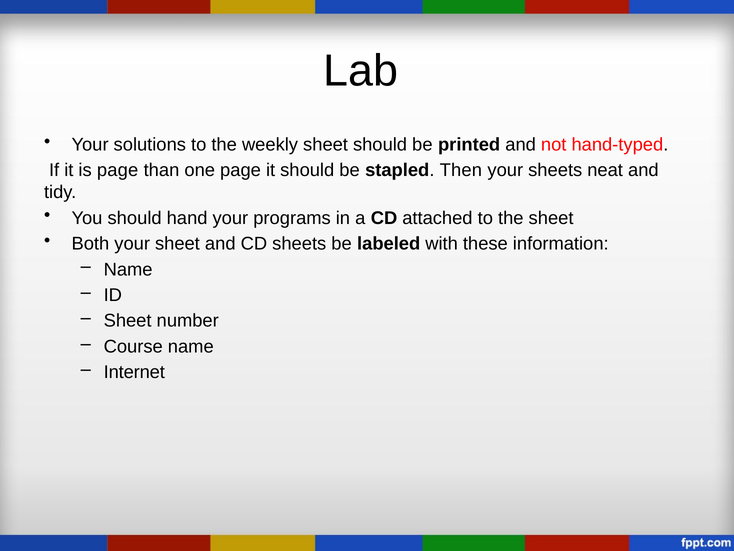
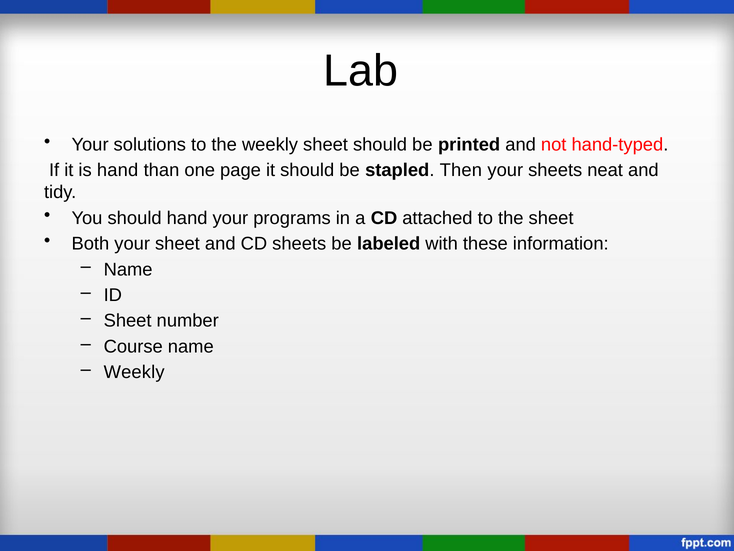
is page: page -> hand (118, 170)
Internet: Internet -> Weekly (134, 372)
